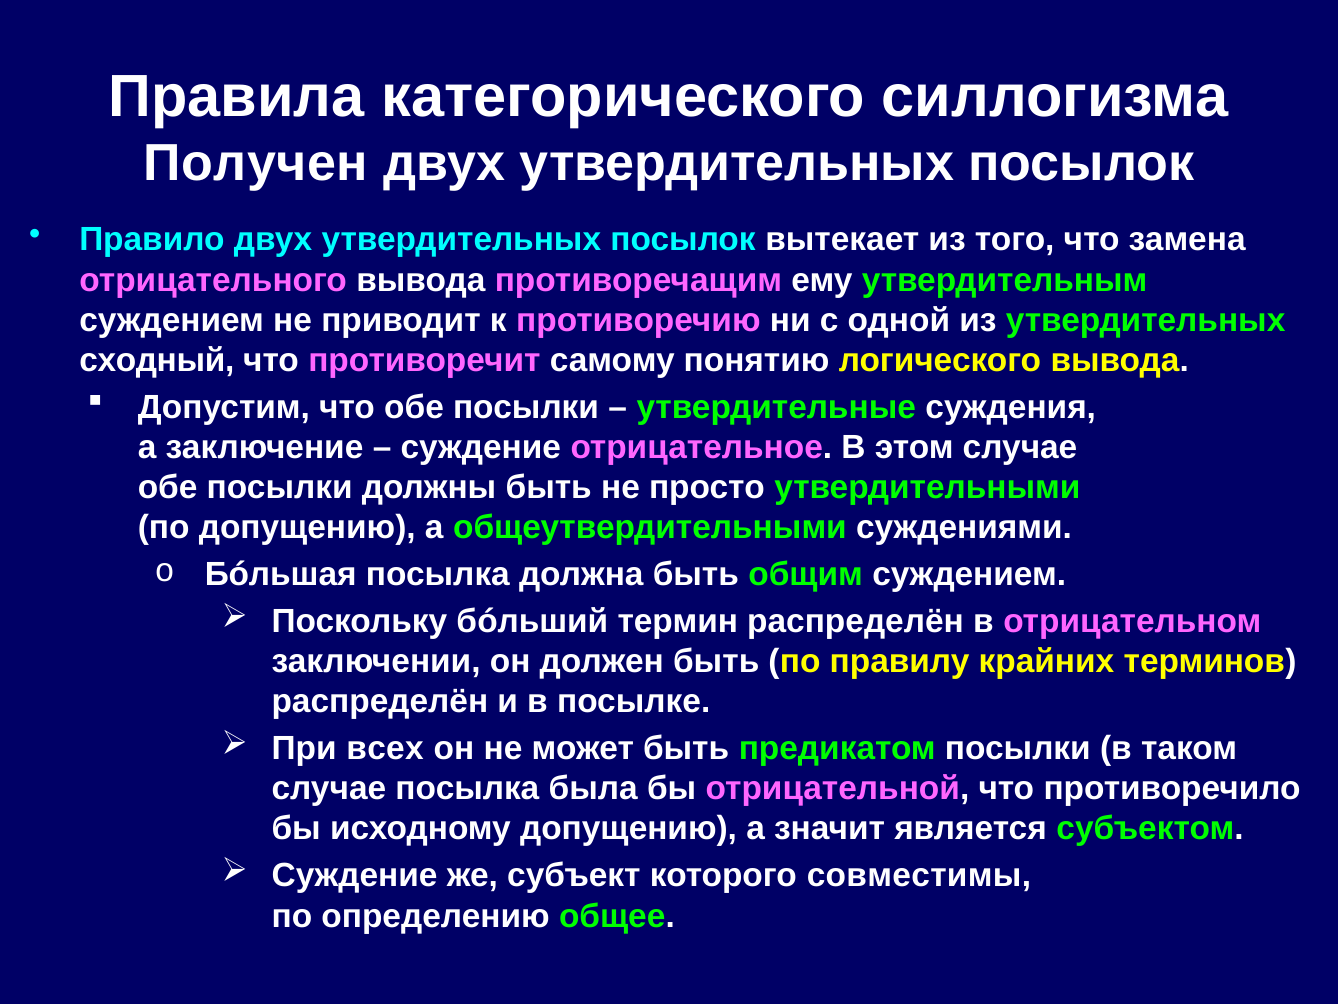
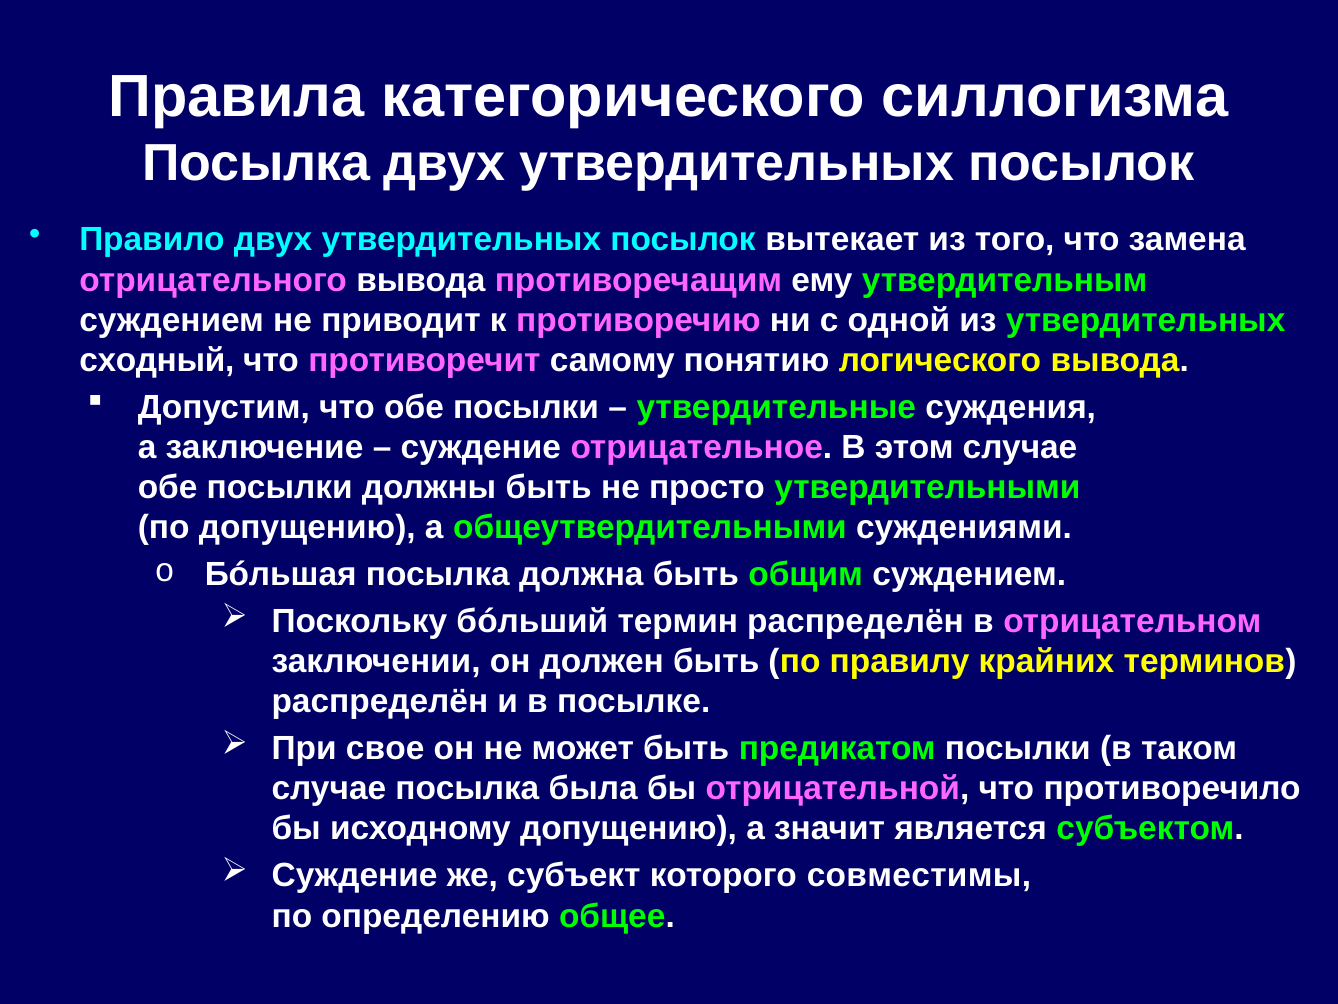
Получен: Получен -> Посылка (256, 163)
всех: всех -> свое (385, 748)
